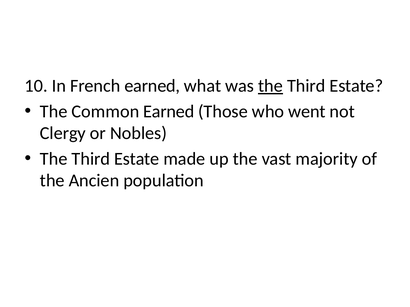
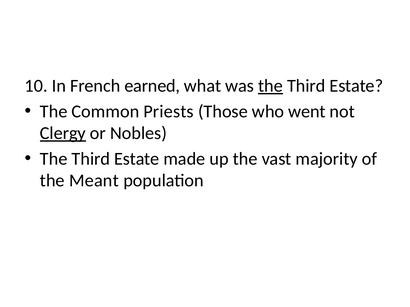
Common Earned: Earned -> Priests (169, 112)
Clergy underline: none -> present (63, 133)
Ancien: Ancien -> Meant (94, 181)
